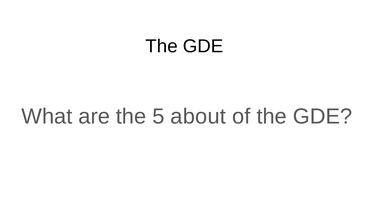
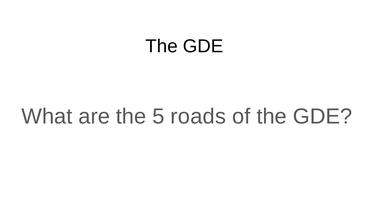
about: about -> roads (198, 117)
